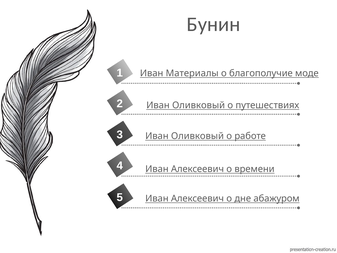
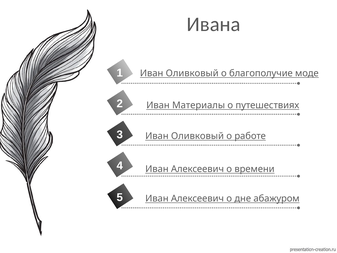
Бунин: Бунин -> Ивана (214, 24)
Материалы: Материалы -> Оливковый (192, 73)
Оливковый: Оливковый -> Материалы (199, 105)
